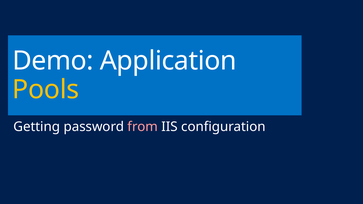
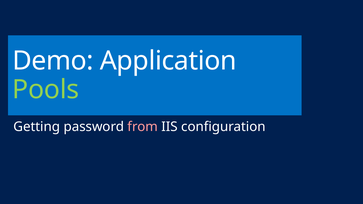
Pools colour: yellow -> light green (46, 90)
